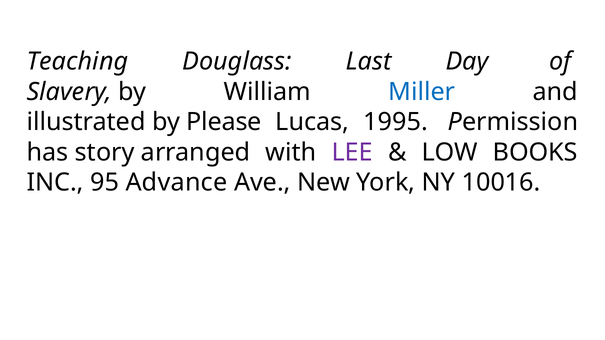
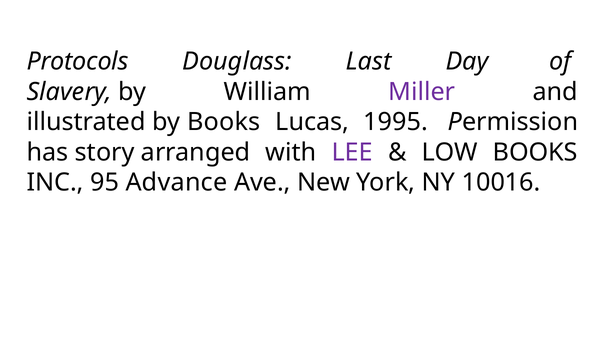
Teaching: Teaching -> Protocols (78, 62)
Miller colour: blue -> purple (422, 92)
by Please: Please -> Books (224, 122)
